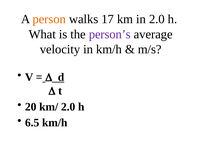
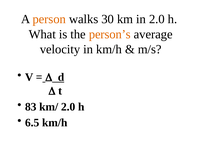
17: 17 -> 30 (108, 19)
person’s colour: purple -> orange (110, 34)
20: 20 -> 83 (31, 107)
